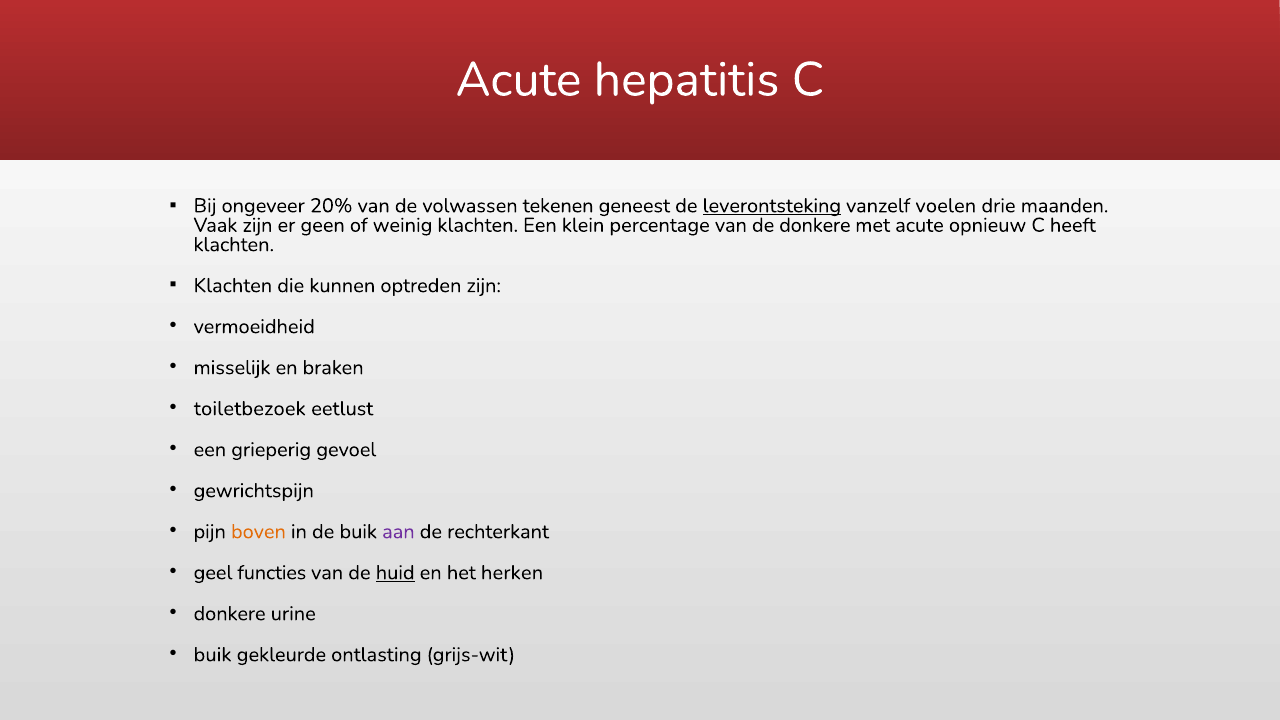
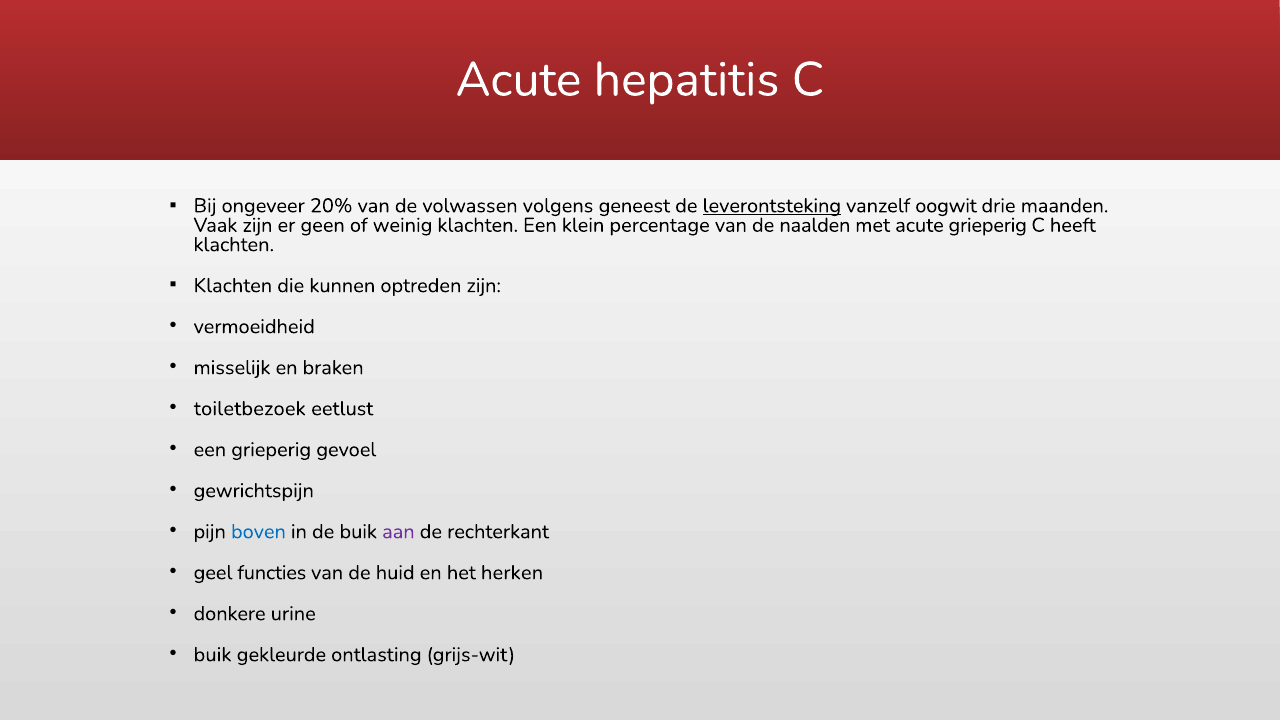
tekenen: tekenen -> volgens (558, 206)
voelen: voelen -> oogwit (946, 206)
de donkere: donkere -> naalden (815, 225)
acute opnieuw: opnieuw -> grieperig (988, 225)
boven colour: orange -> blue (258, 532)
huid underline: present -> none (395, 573)
